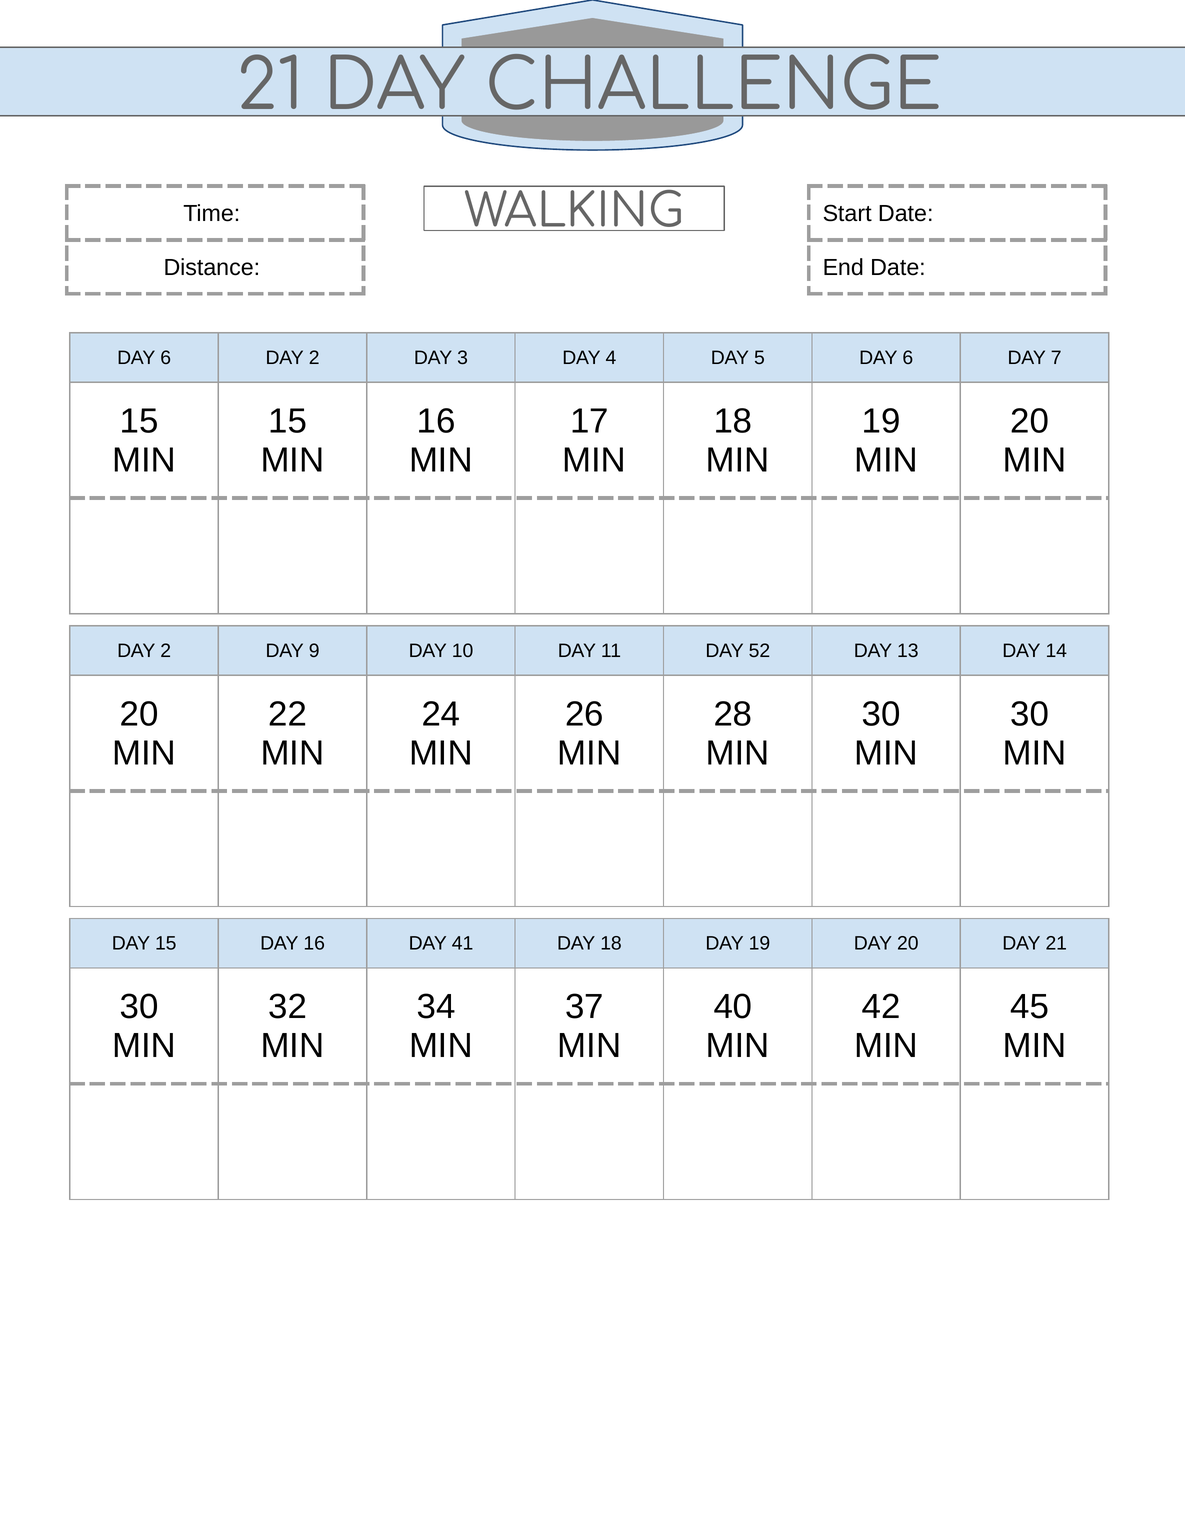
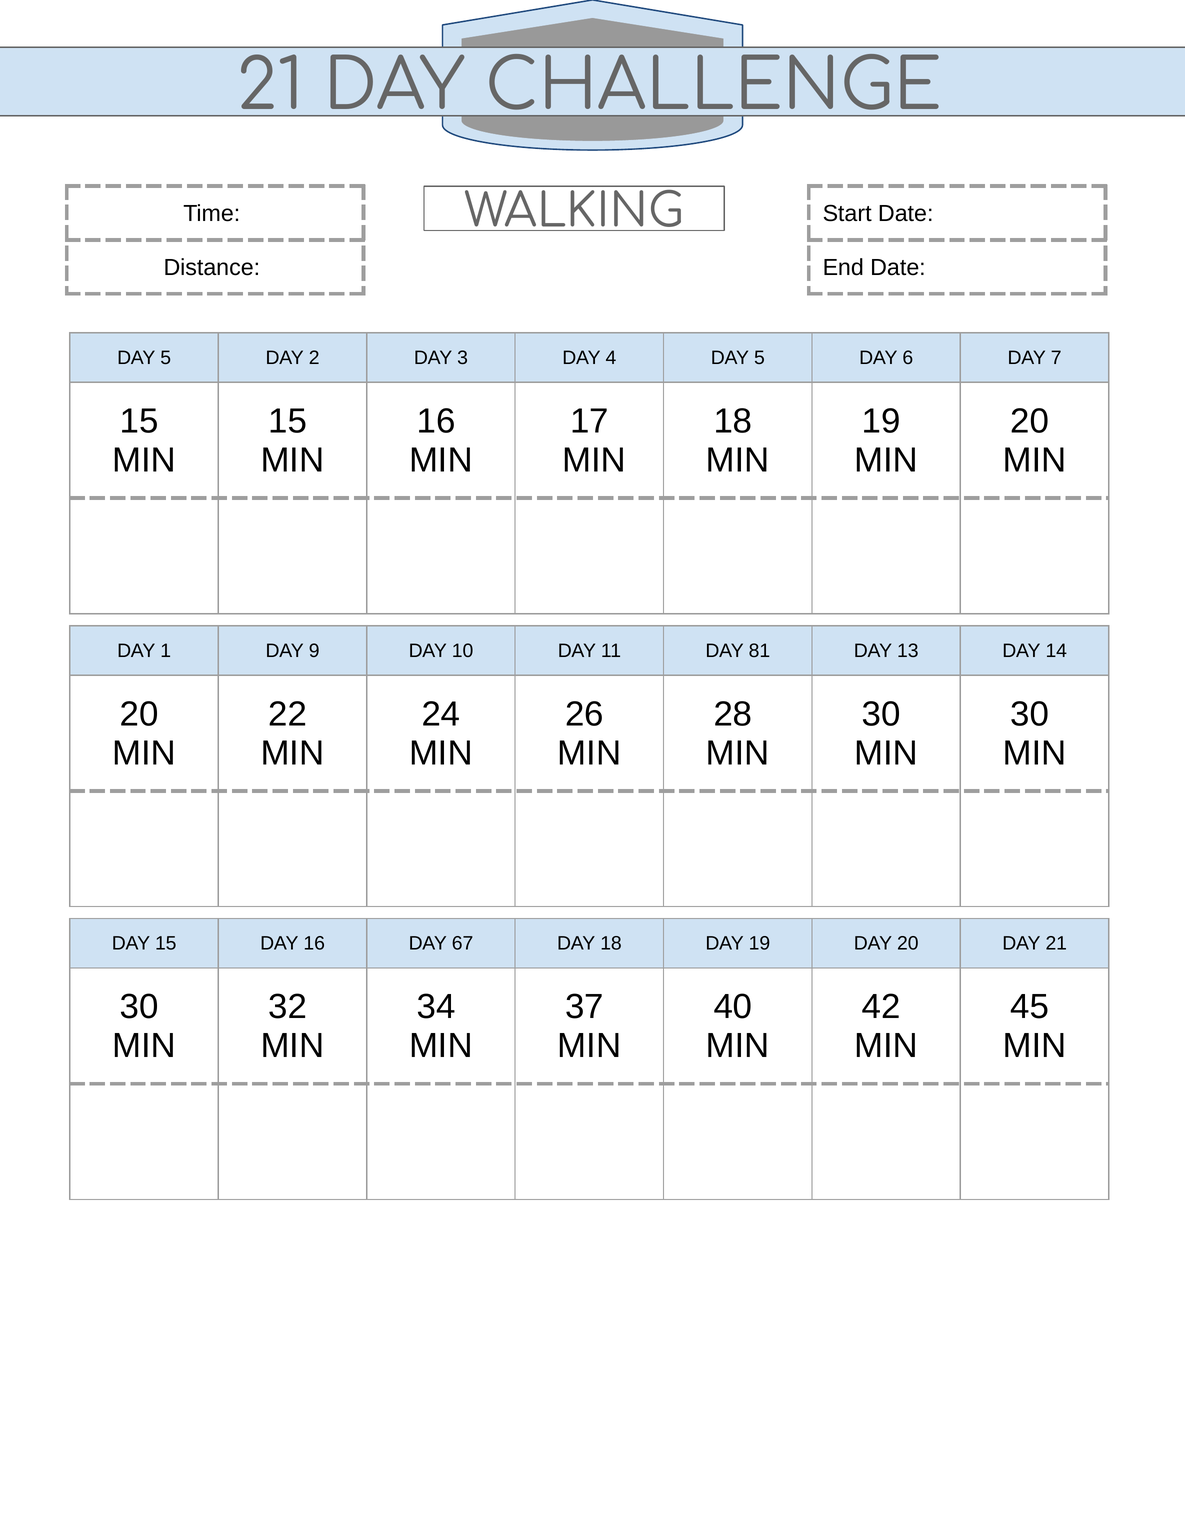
6: 6 -> 5 (166, 358)
2: 2 -> 1 (166, 650)
52: 52 -> 81 (759, 650)
41: 41 -> 67 (463, 943)
